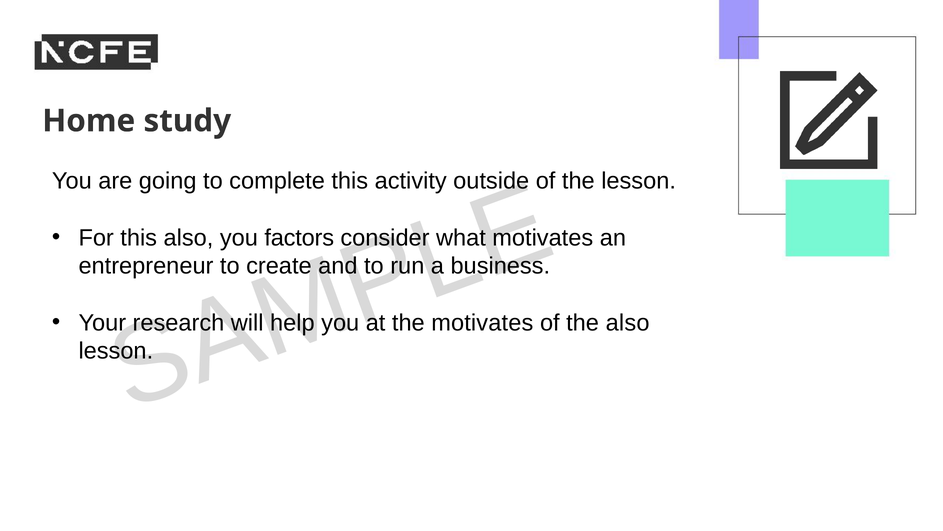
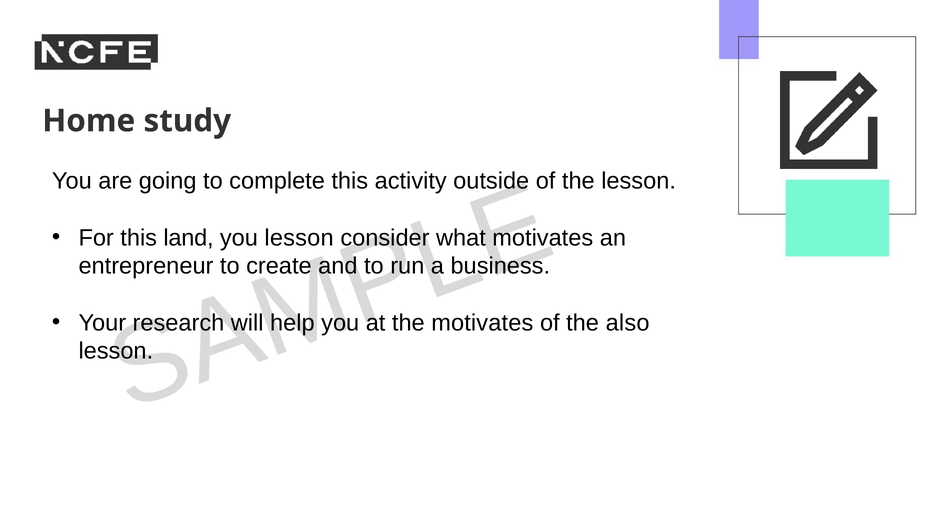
this also: also -> land (189, 238)
you factors: factors -> lesson (299, 238)
